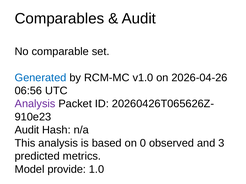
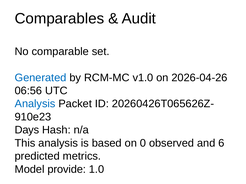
Analysis colour: purple -> blue (35, 104)
Audit: Audit -> Days (27, 130)
3: 3 -> 6 (221, 143)
